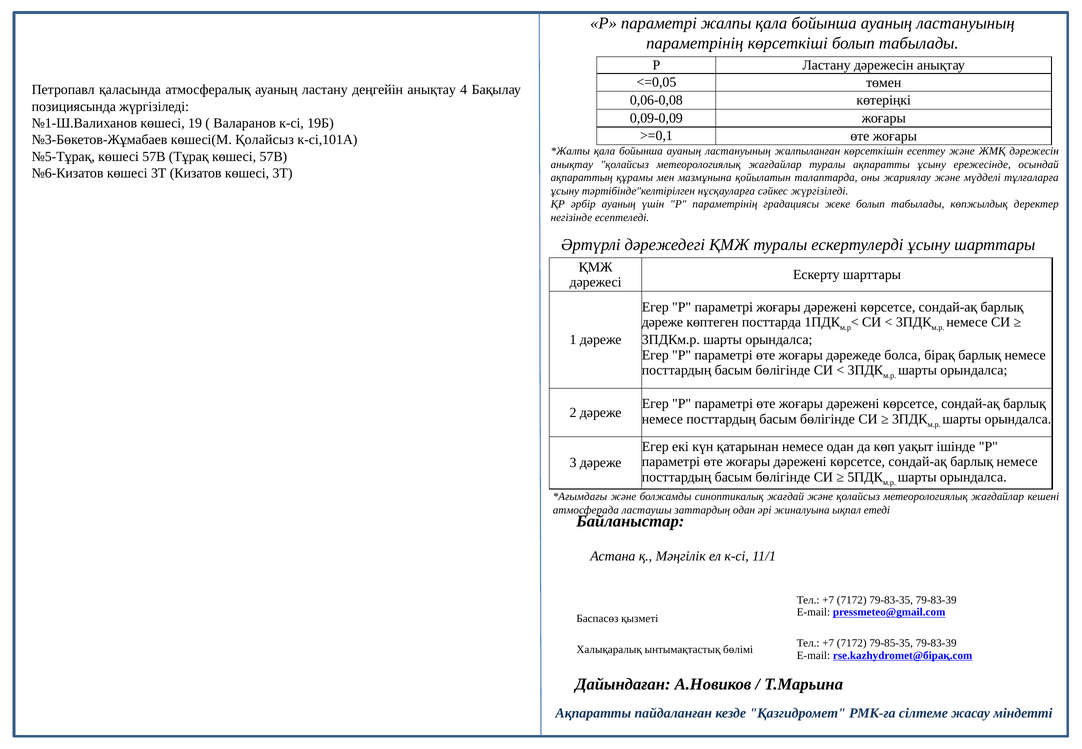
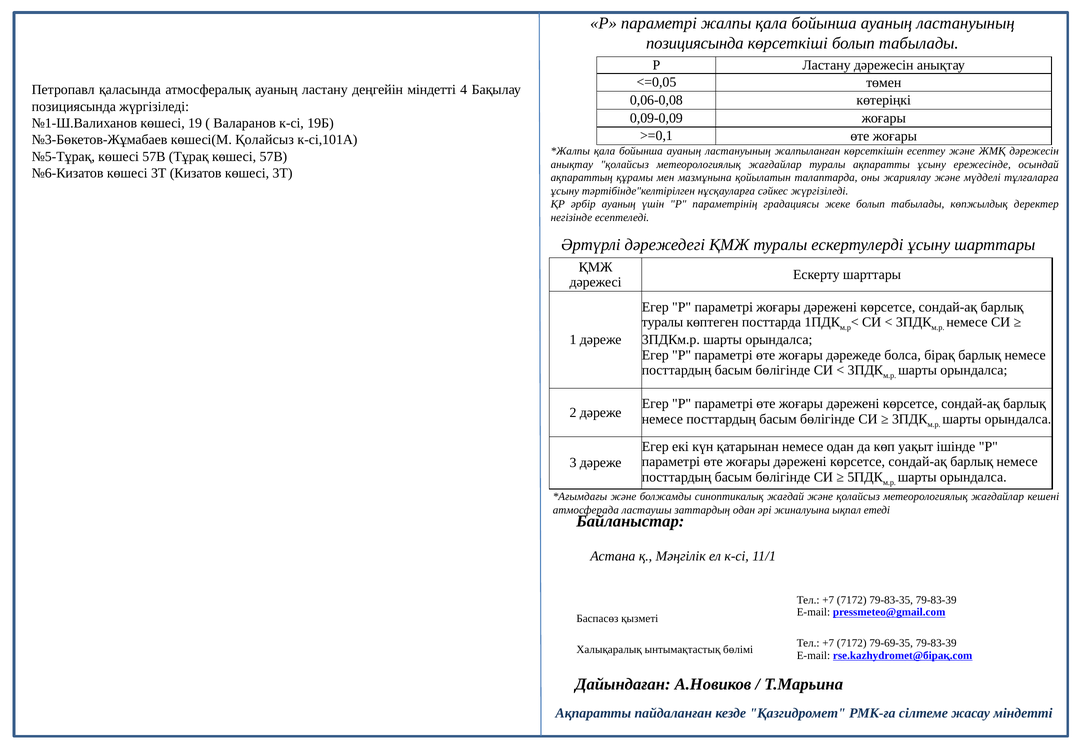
параметрінің: параметрінің -> позициясында (695, 43)
деңгейін анықтау: анықтау -> міндетті (432, 90)
дәреже: дәреже -> туралы (662, 322)
79-85-35: 79-85-35 -> 79-69-35 (891, 643)
